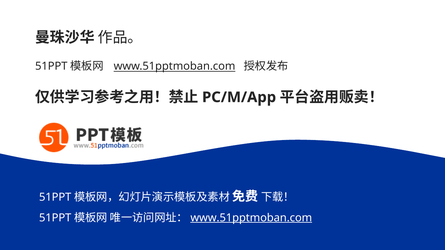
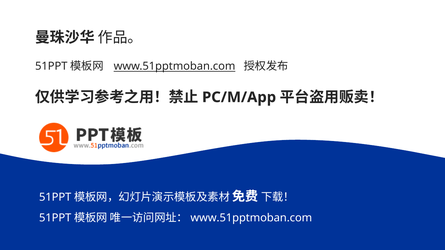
www.51pptmoban.com underline: present -> none (251, 218)
